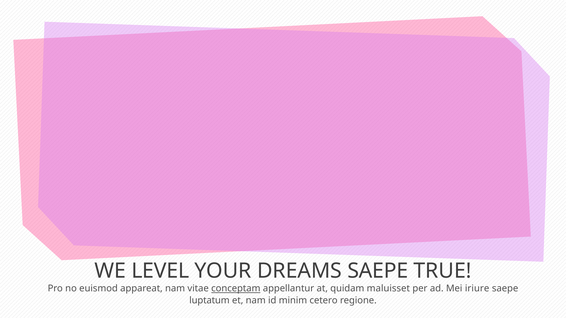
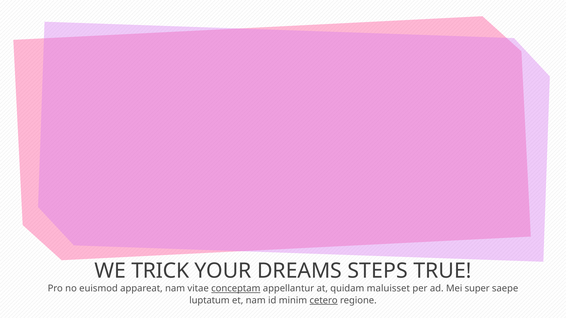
LEVEL: LEVEL -> TRICK (160, 271)
DREAMS SAEPE: SAEPE -> STEPS (378, 271)
iriure: iriure -> super (477, 289)
cetero underline: none -> present (324, 301)
